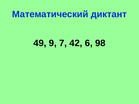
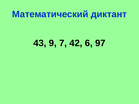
49: 49 -> 43 (40, 43)
98: 98 -> 97 (100, 43)
